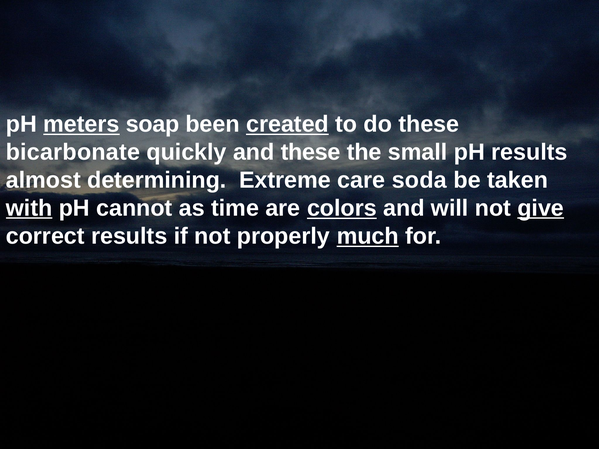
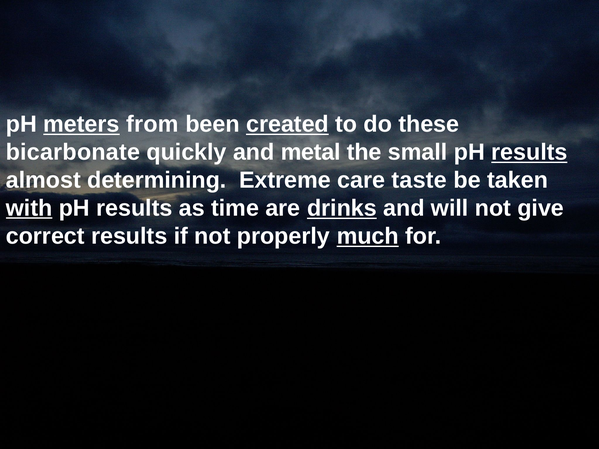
soap: soap -> from (152, 124)
and these: these -> metal (311, 152)
results underline: none -> present (529, 152)
soda: soda -> taste (419, 180)
cannot: cannot -> results (134, 208)
colors: colors -> drinks (342, 208)
give underline: present -> none (541, 208)
